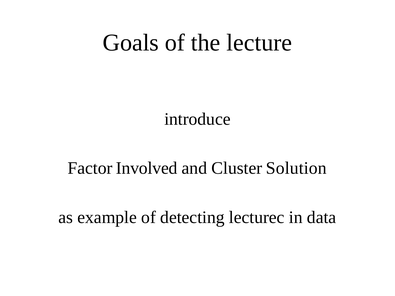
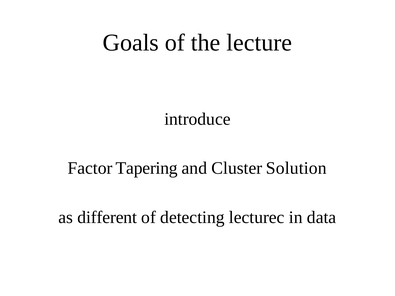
Involved: Involved -> Tapering (147, 168)
example: example -> different (107, 217)
